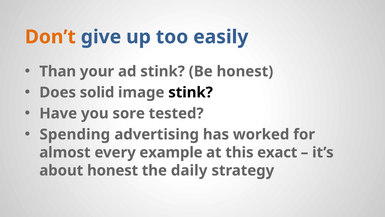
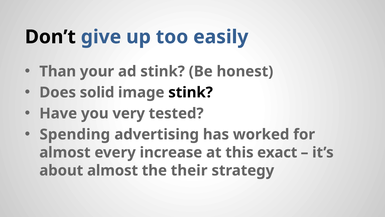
Don’t colour: orange -> black (50, 37)
sore: sore -> very (129, 113)
example: example -> increase (171, 152)
about honest: honest -> almost (113, 170)
daily: daily -> their (189, 170)
